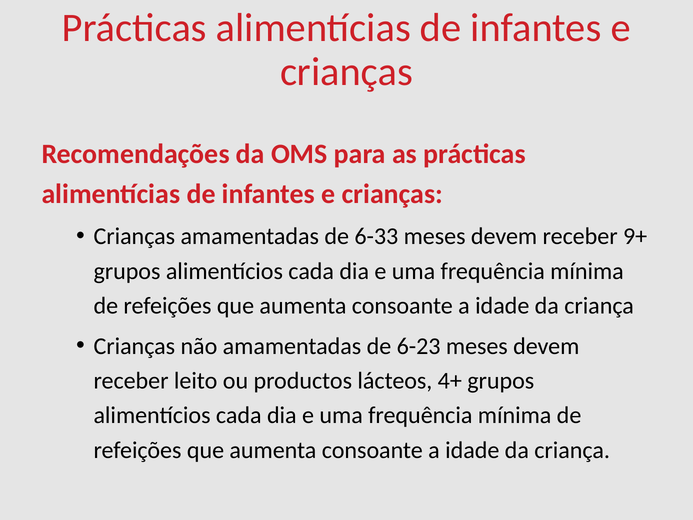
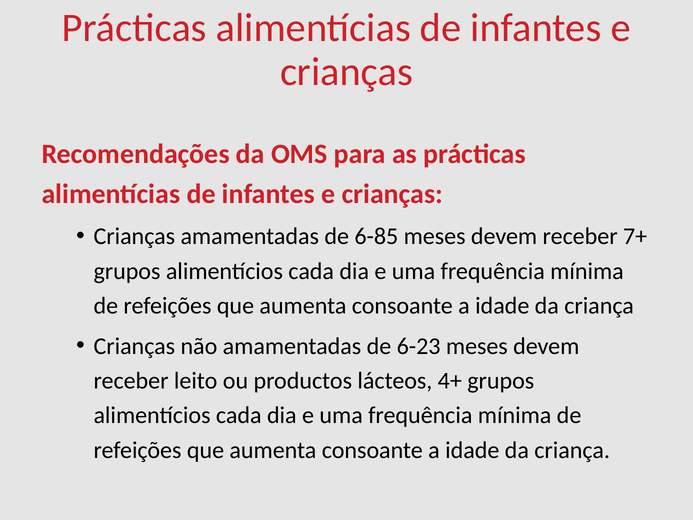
6-33: 6-33 -> 6-85 (376, 236)
9+: 9+ -> 7+ (635, 236)
